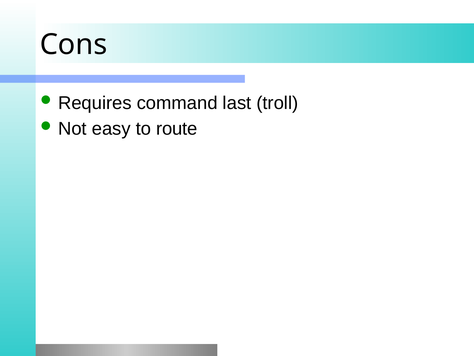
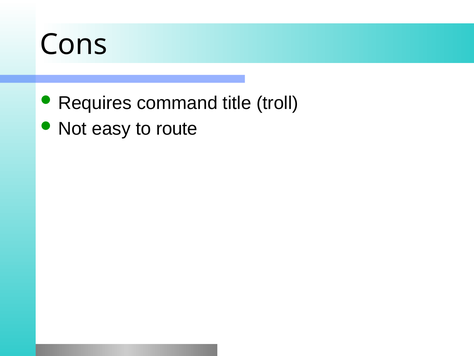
last: last -> title (237, 103)
